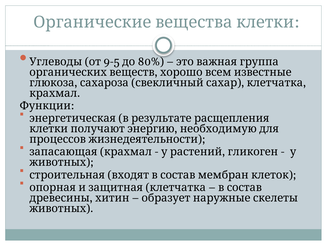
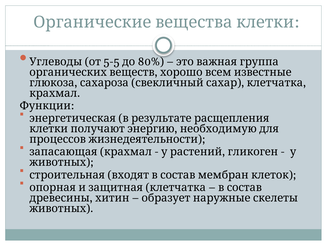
9-5: 9-5 -> 5-5 (112, 62)
